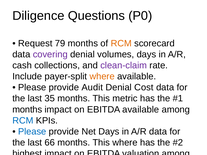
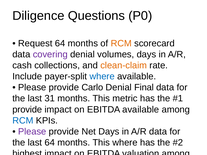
Request 79: 79 -> 64 (60, 43)
clean-claim colour: purple -> orange (124, 65)
where colour: orange -> blue (102, 77)
Audit: Audit -> Carlo (92, 88)
Denial Cost: Cost -> Final (144, 88)
35: 35 -> 31 (50, 99)
months: months -> provide (27, 110)
Please colour: blue -> purple (32, 132)
last 66: 66 -> 64 (50, 143)
